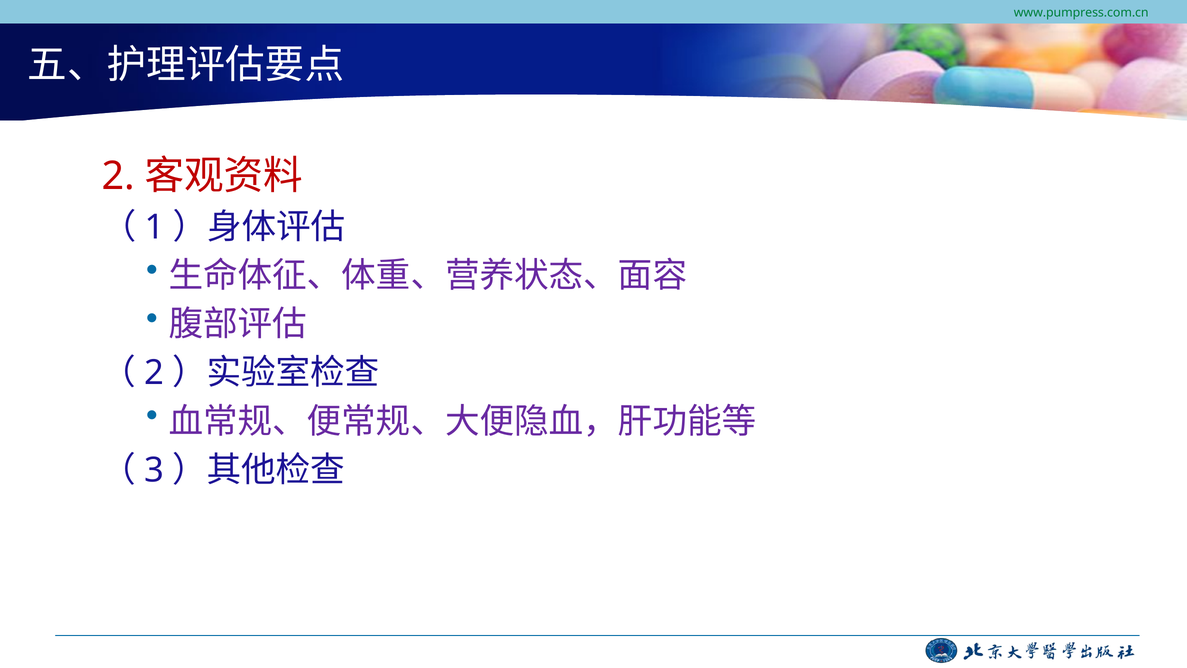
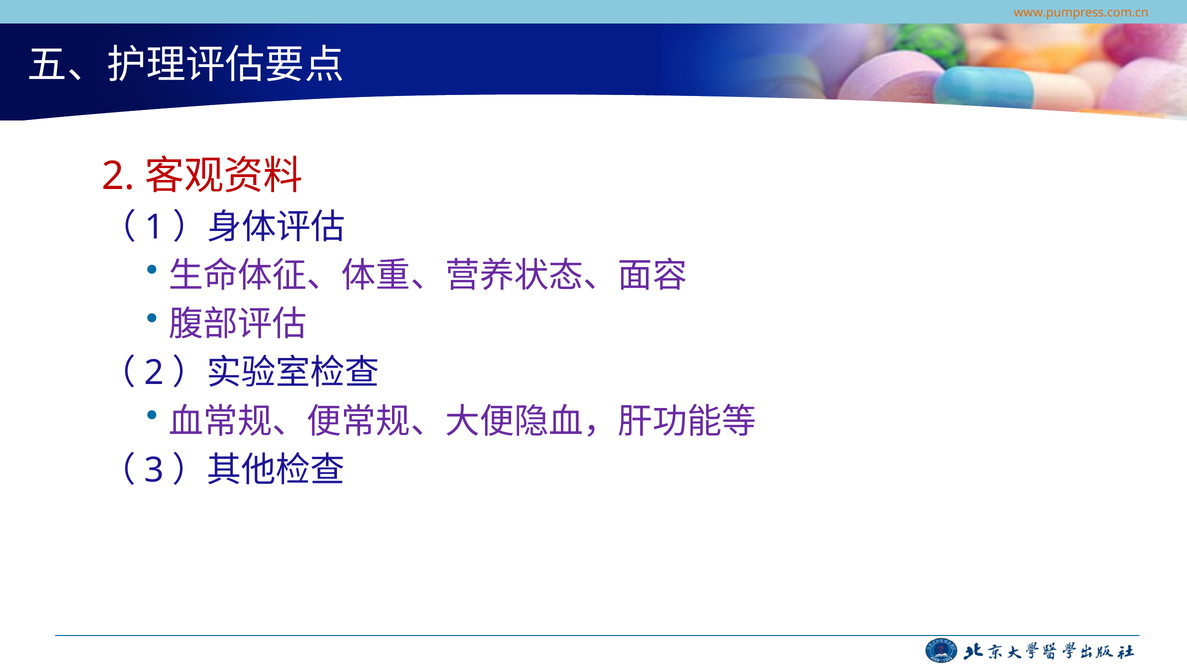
www.pumpress.com.cn colour: green -> orange (1081, 13)
